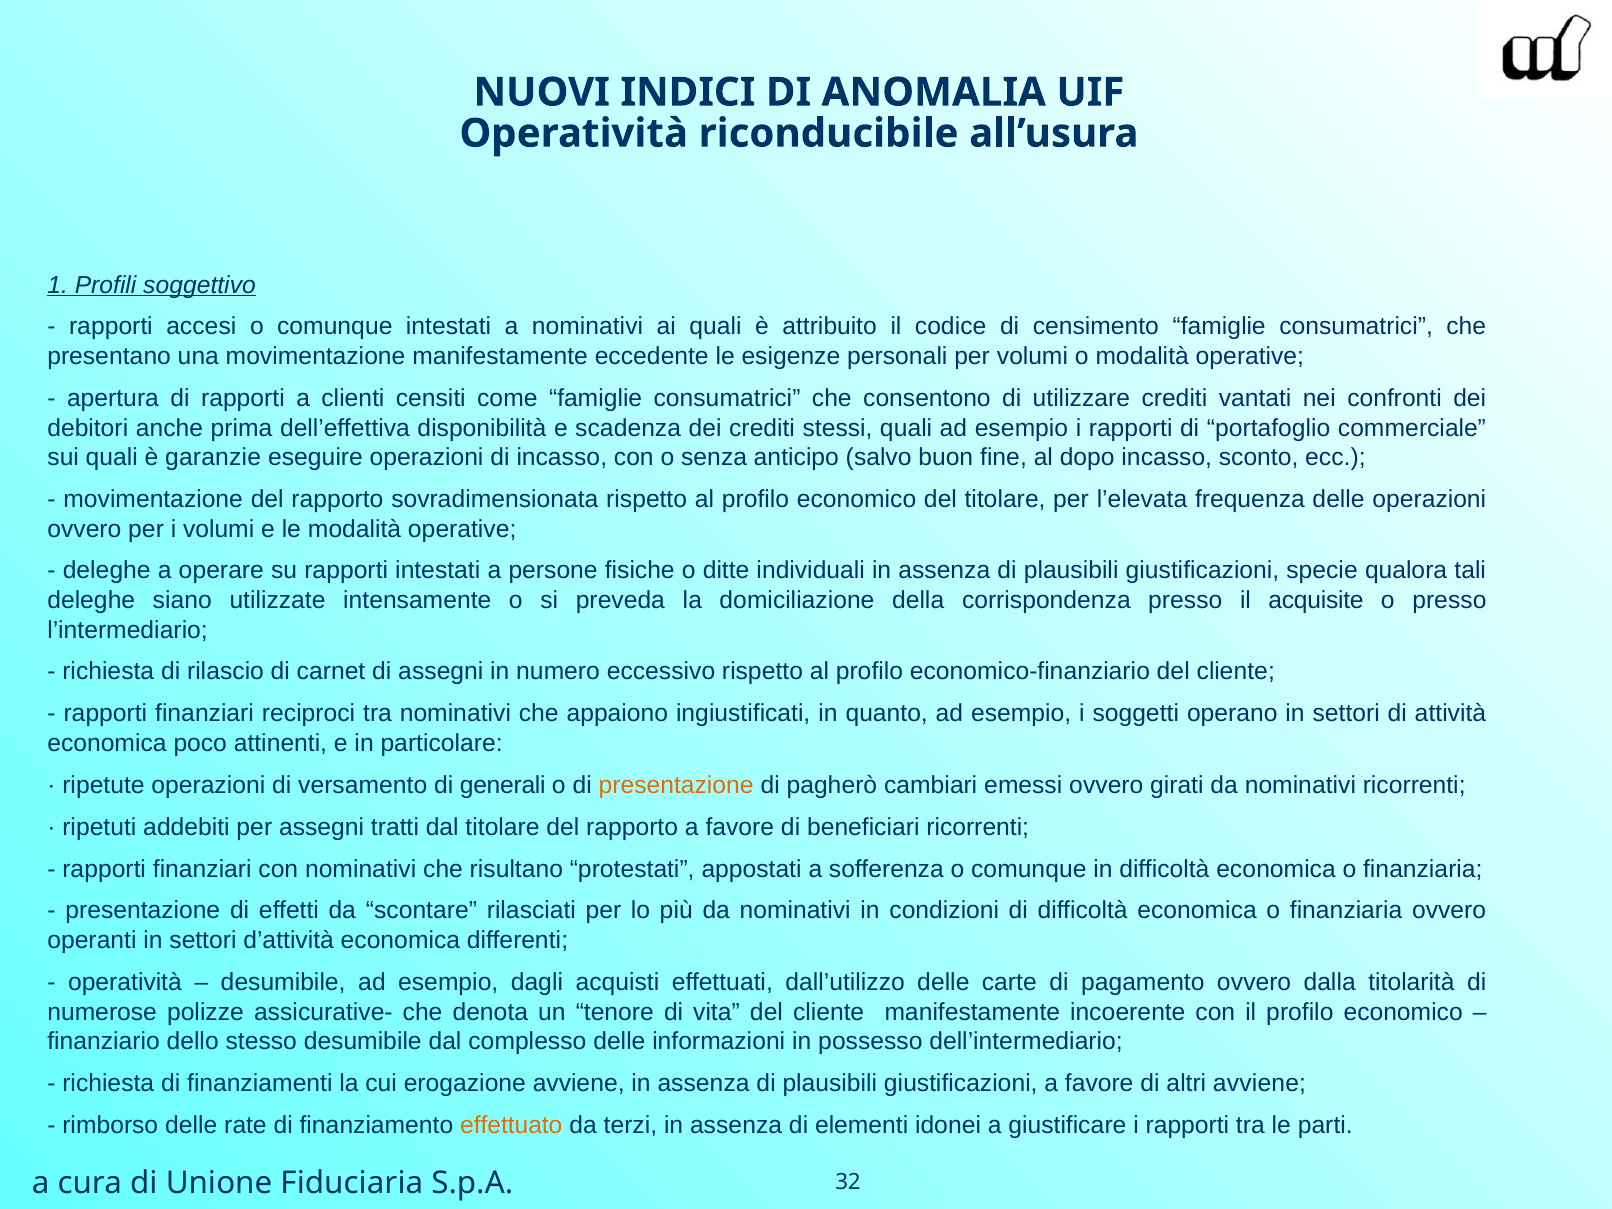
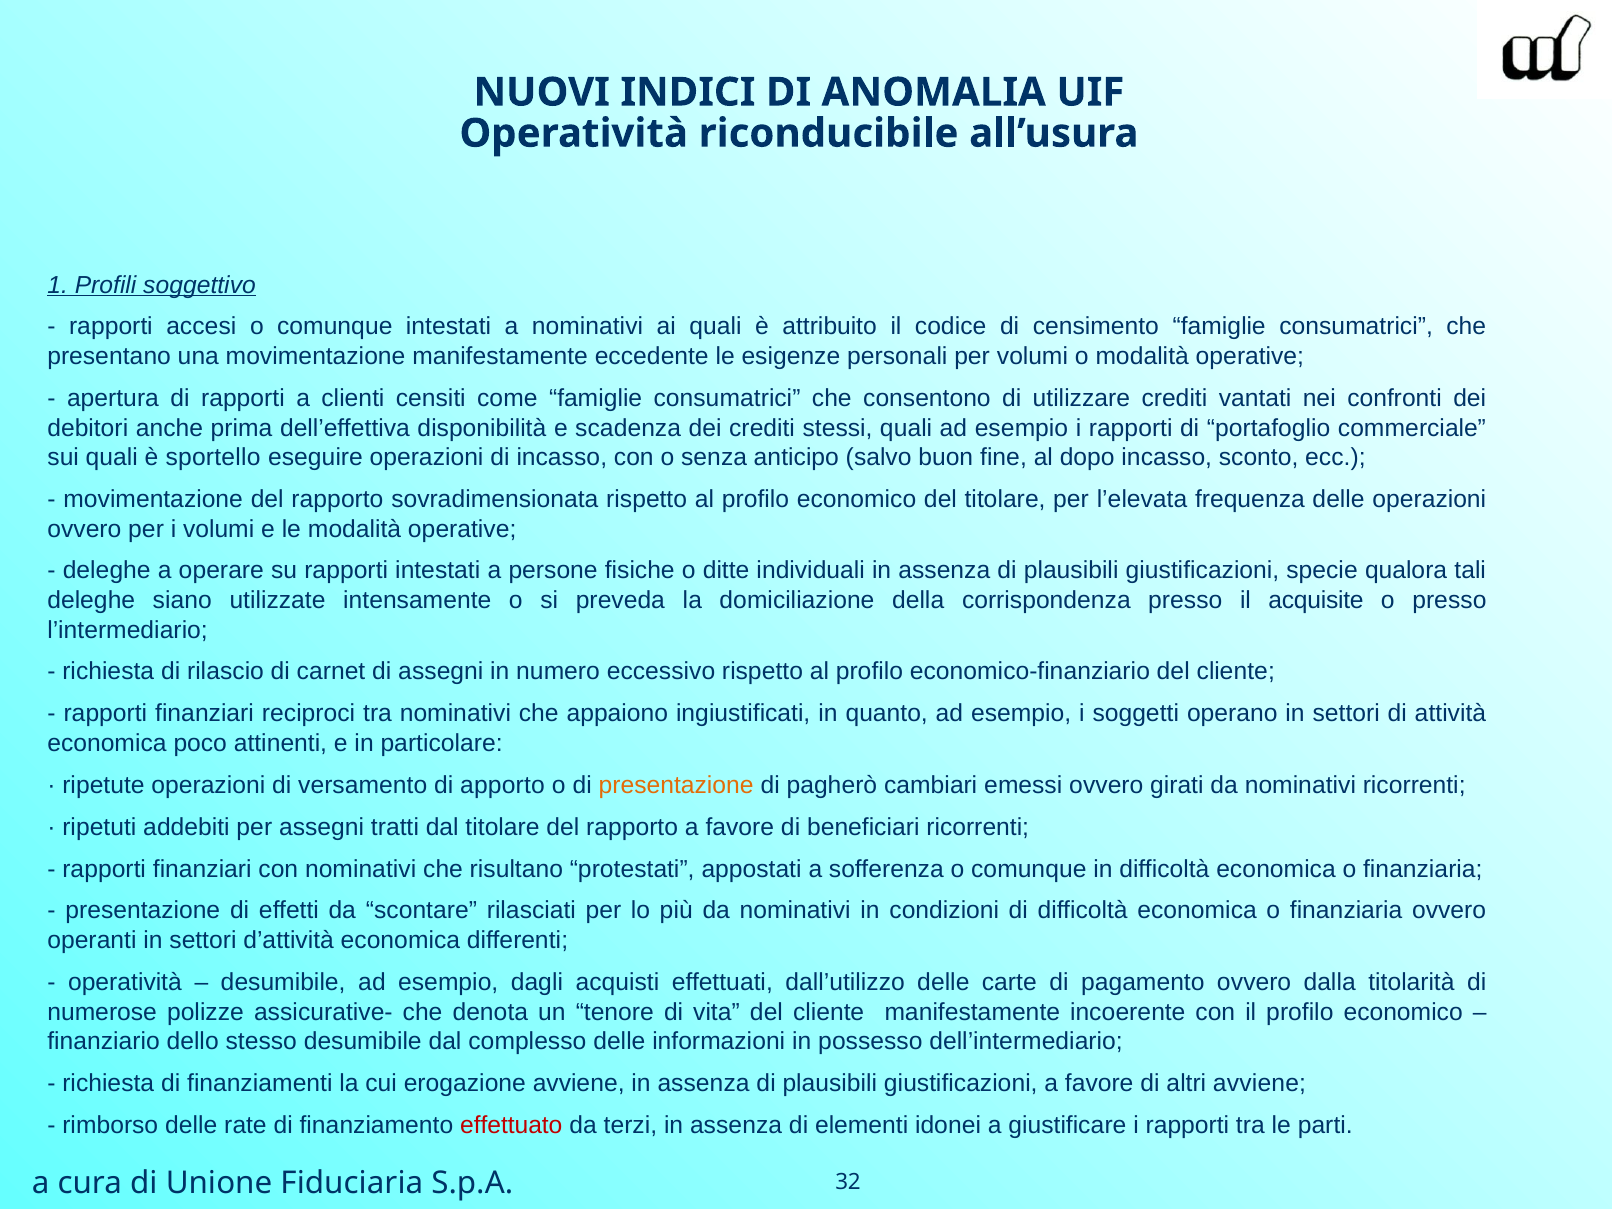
garanzie: garanzie -> sportello (213, 457)
generali: generali -> apporto (503, 785)
effettuato colour: orange -> red (511, 1125)
